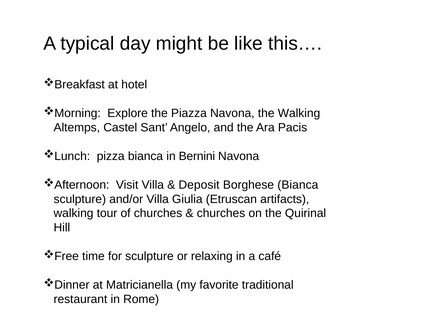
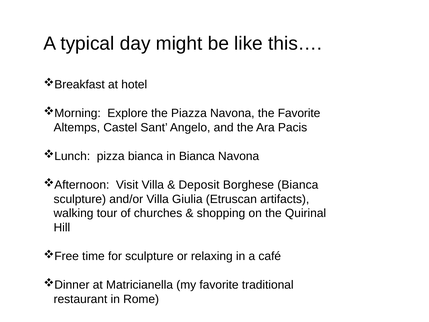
the Walking: Walking -> Favorite (299, 113)
in Bernini: Bernini -> Bianca (197, 156)
churches: churches -> shopping (221, 213)
